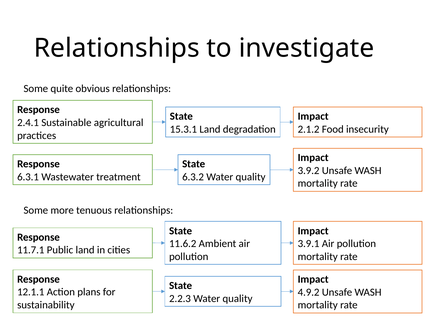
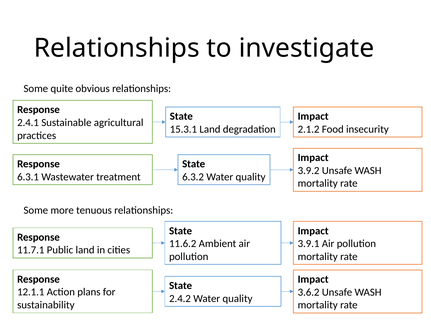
4.9.2: 4.9.2 -> 3.6.2 (309, 292)
2.2.3: 2.2.3 -> 2.4.2 (180, 299)
